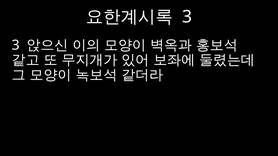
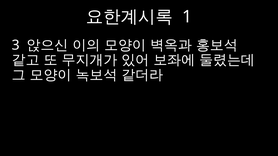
3: 3 -> 1 (187, 17)
